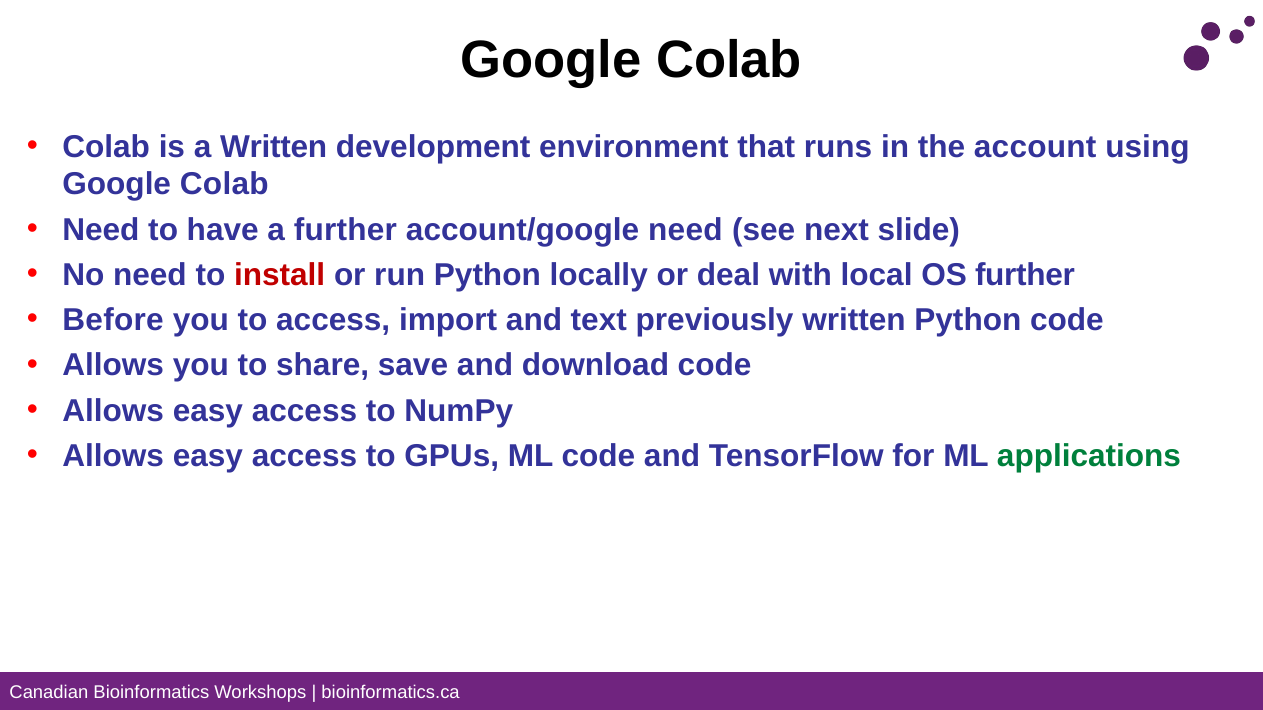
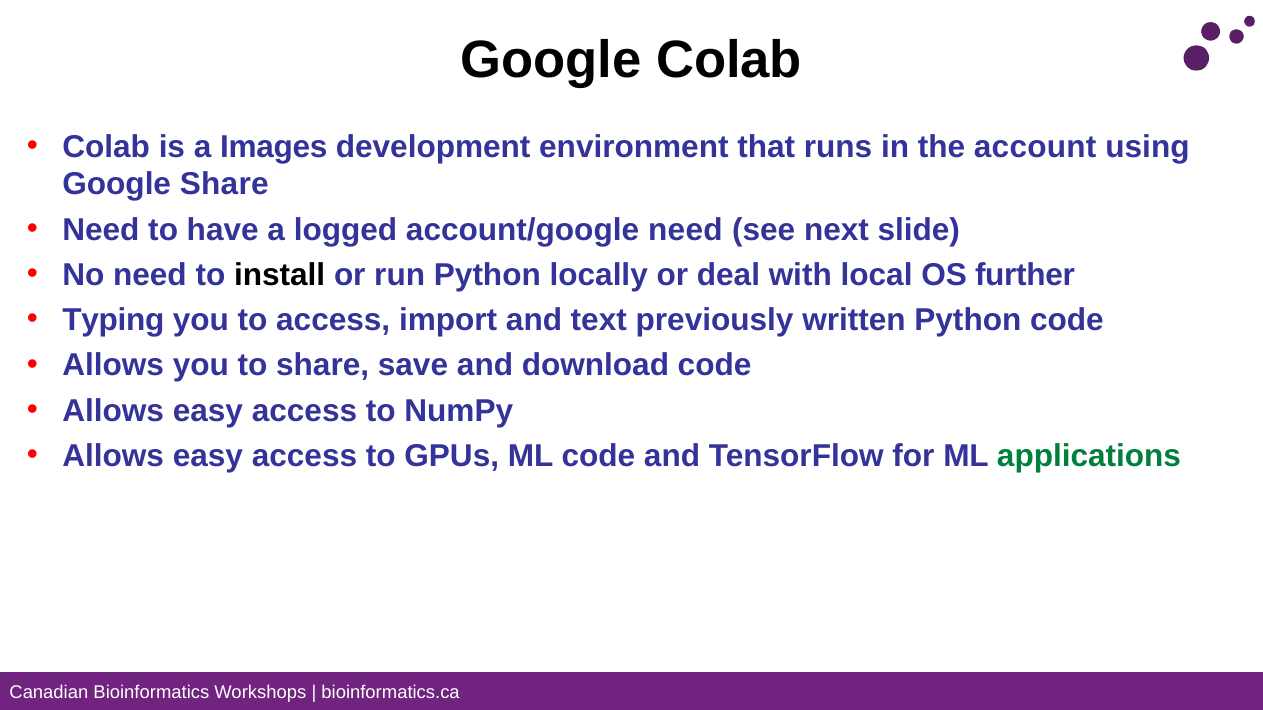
a Written: Written -> Images (274, 147)
Colab: Colab -> Share (224, 185)
a further: further -> logged (346, 230)
install colour: red -> black (280, 275)
Before: Before -> Typing (113, 320)
